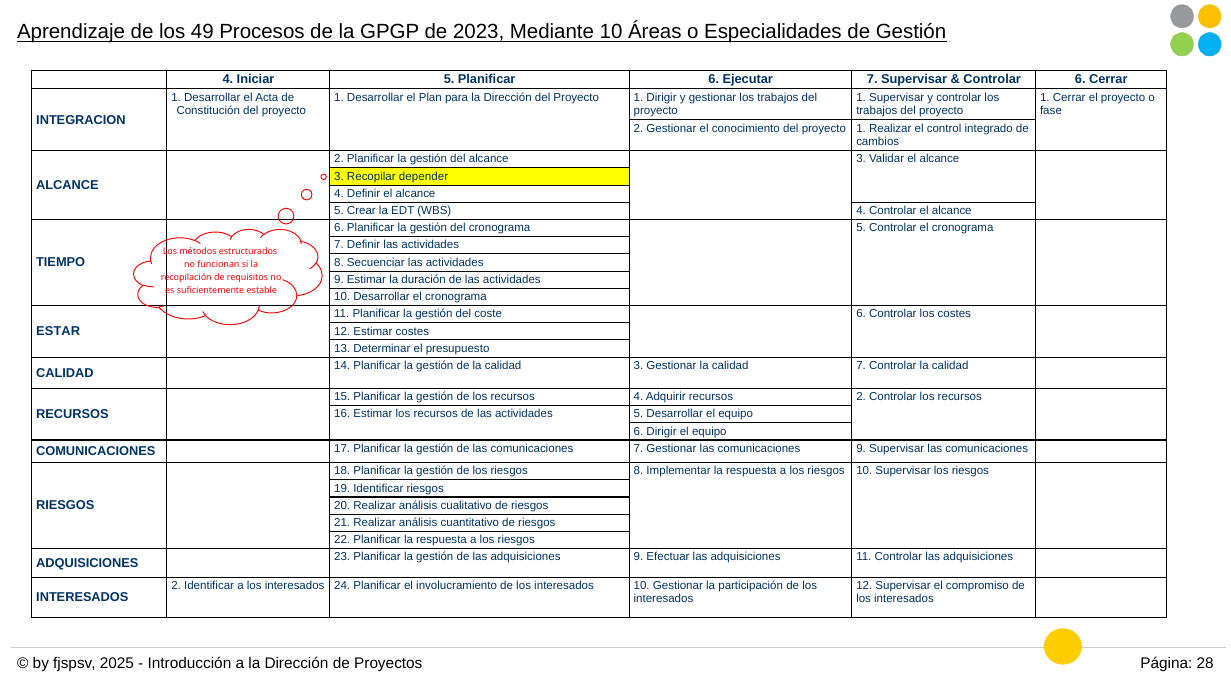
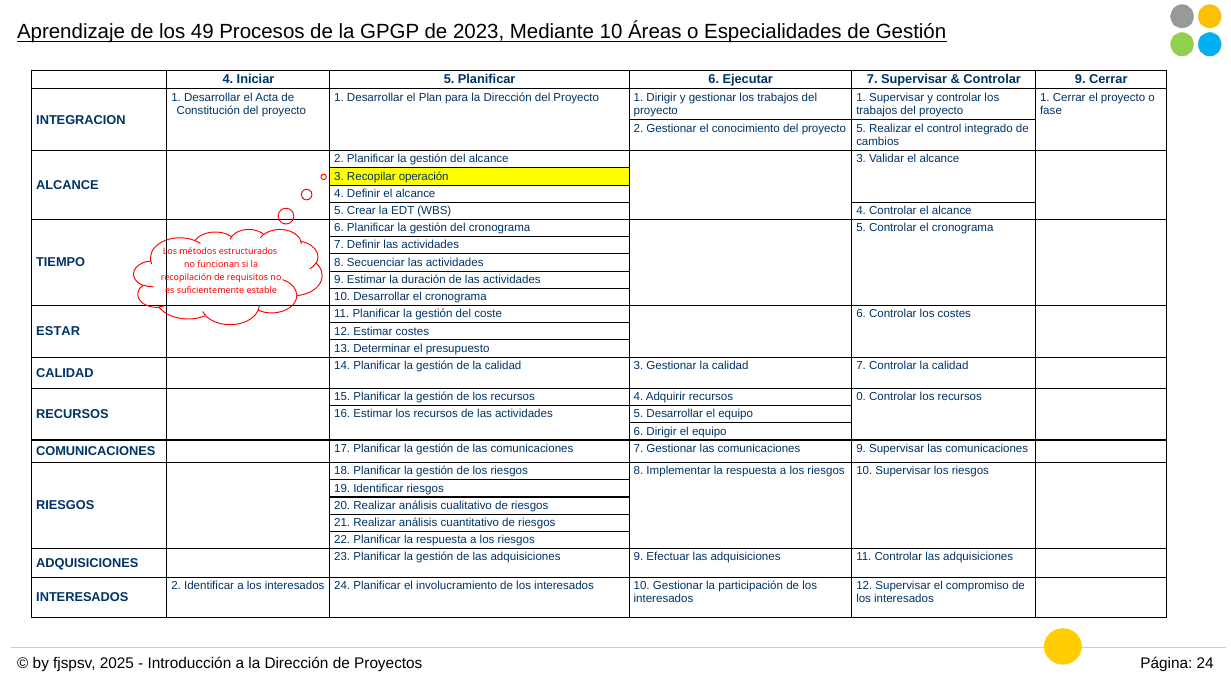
Controlar 6: 6 -> 9 (1080, 79)
conocimiento del proyecto 1: 1 -> 5 (861, 128)
depender: depender -> operación (424, 176)
recursos 2: 2 -> 0 (861, 397)
Página 28: 28 -> 24 (1205, 663)
